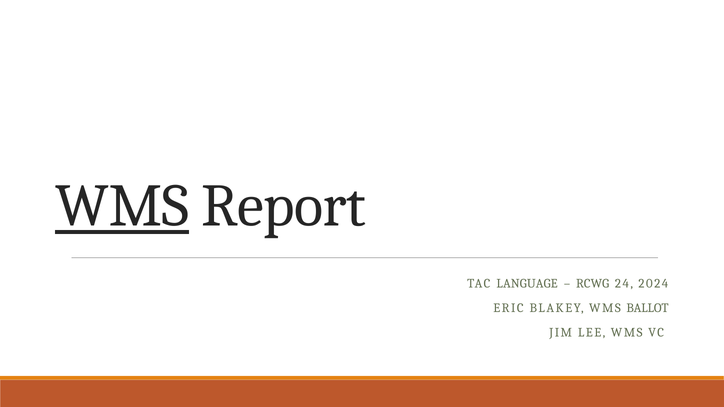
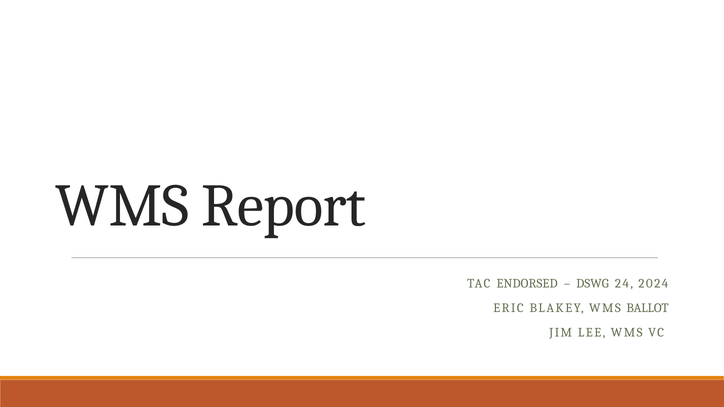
WMS underline: present -> none (122, 206)
LANGUAGE: LANGUAGE -> ENDORSED (527, 284)
RCWG: RCWG -> DSWG (593, 284)
